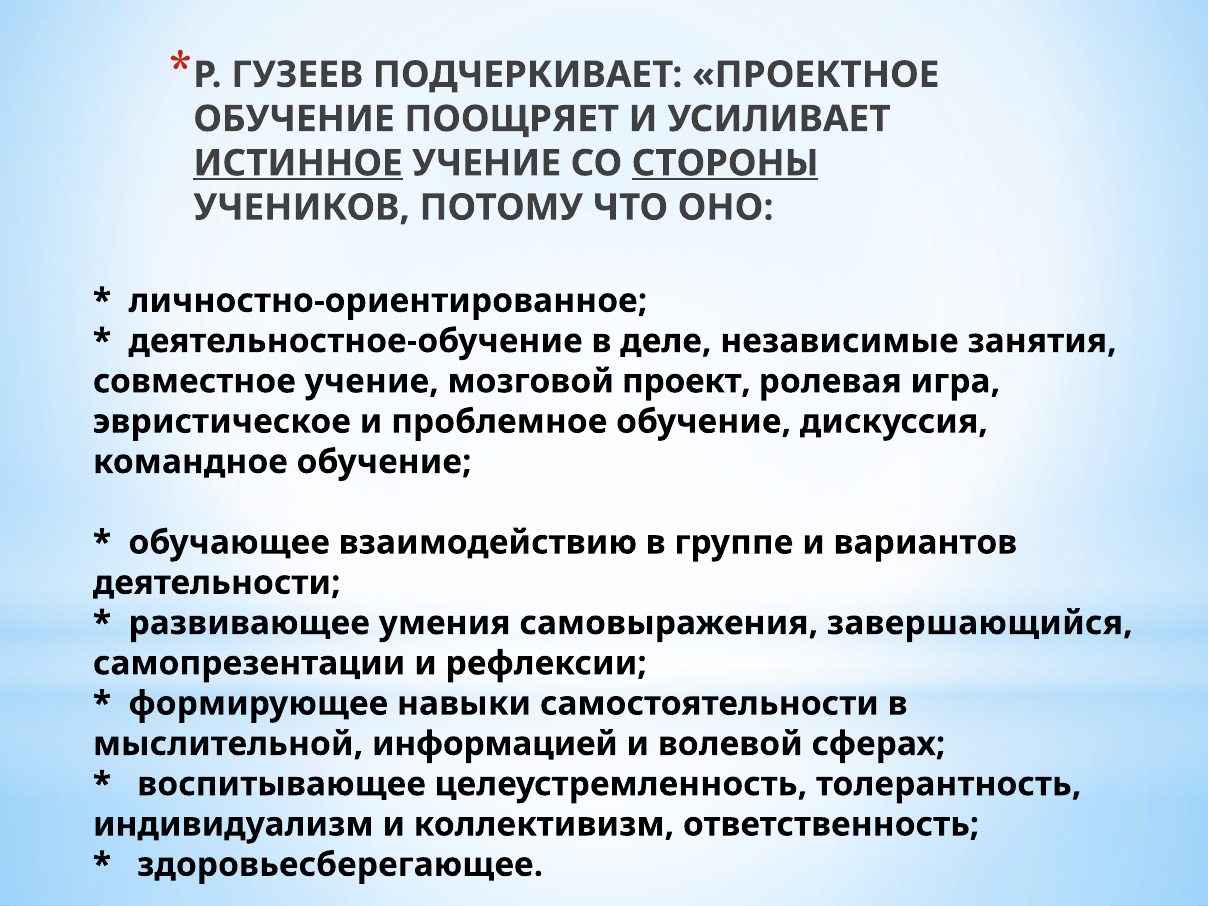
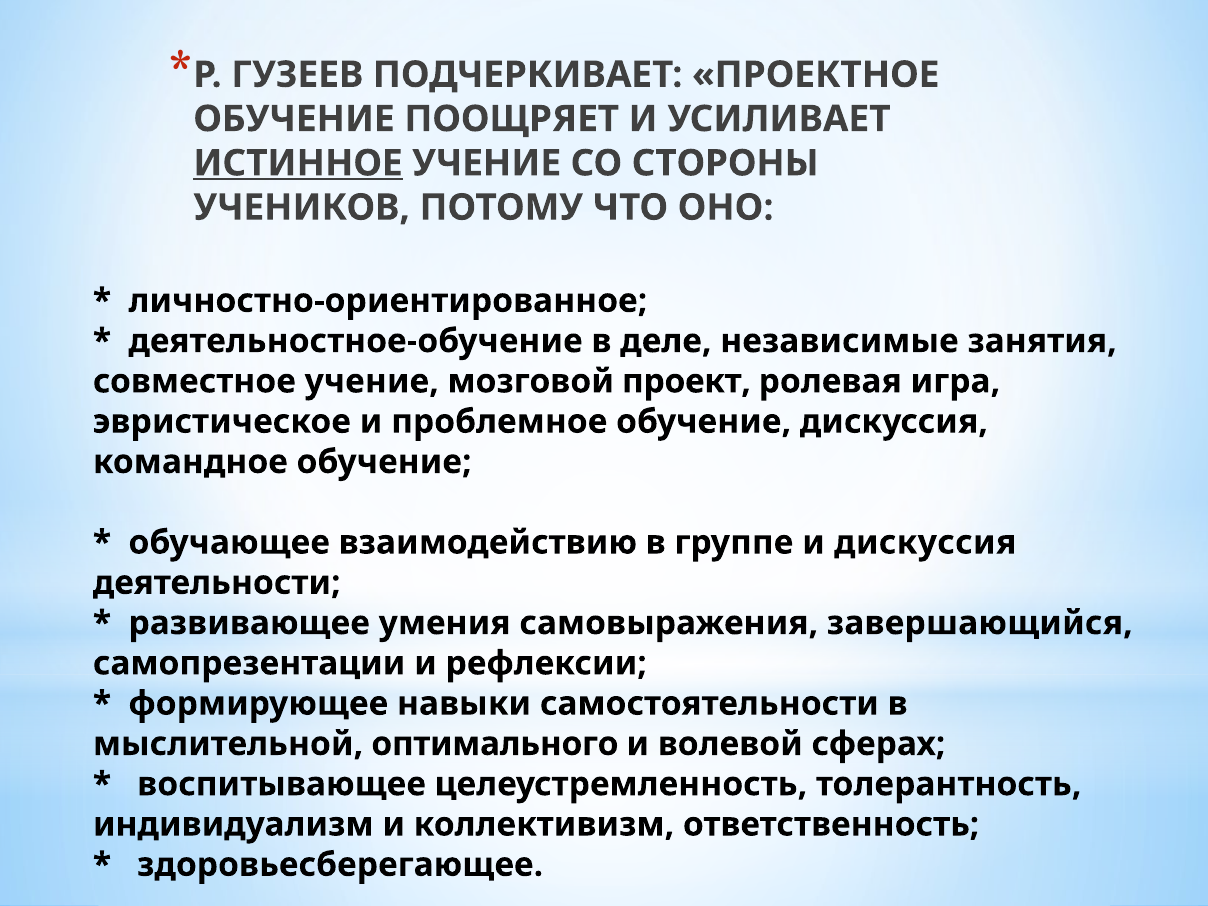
СТОРОНЫ underline: present -> none (725, 163)
и вариантов: вариантов -> дискуссия (925, 543)
информацией: информацией -> оптимального (495, 744)
